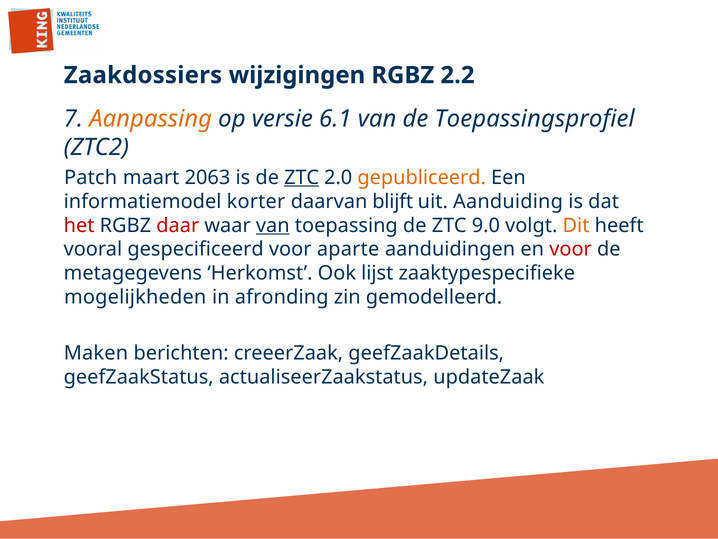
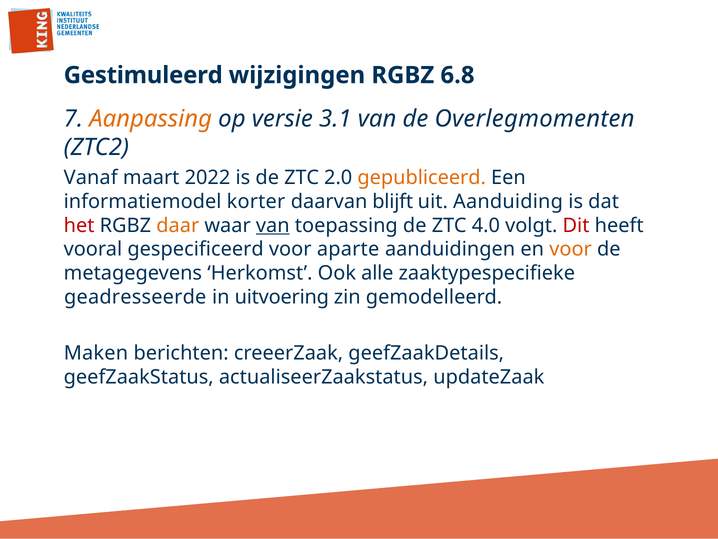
Zaakdossiers: Zaakdossiers -> Gestimuleerd (143, 75)
2.2: 2.2 -> 6.8 (457, 75)
6.1: 6.1 -> 3.1 (335, 119)
Toepassingsprofiel: Toepassingsprofiel -> Overlegmomenten (535, 119)
Patch: Patch -> Vanaf (91, 177)
2063: 2063 -> 2022 (208, 177)
ZTC underline: present -> none (302, 177)
daar colour: red -> orange (178, 225)
9.0: 9.0 -> 4.0 (486, 225)
Dit colour: orange -> red (576, 225)
voor colour: red -> orange (571, 249)
lijst: lijst -> alle (377, 273)
mogelijkheden: mogelijkheden -> geadresseerde (135, 297)
afronding: afronding -> uitvoering (282, 297)
